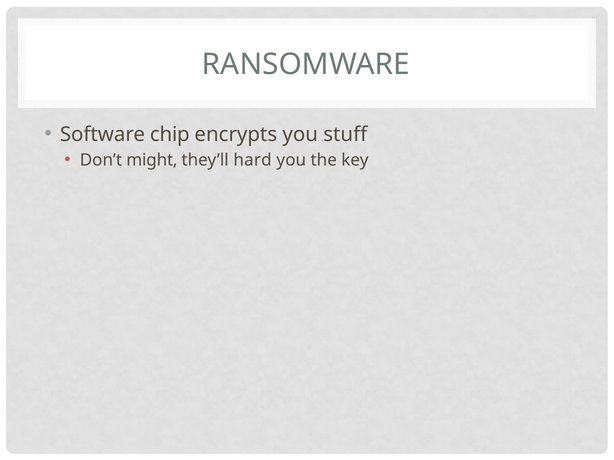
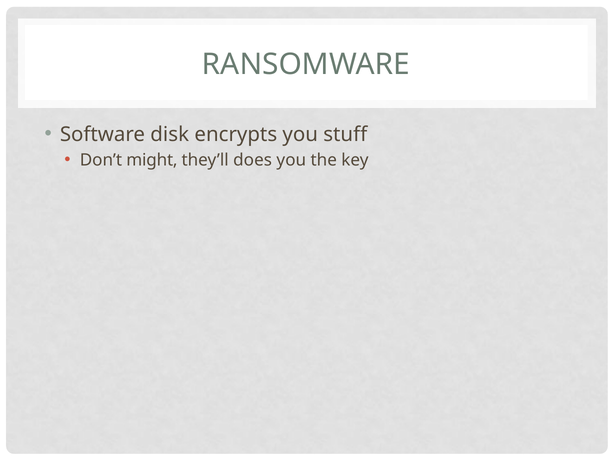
chip: chip -> disk (170, 134)
hard: hard -> does (253, 160)
